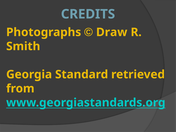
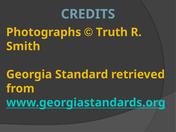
Draw: Draw -> Truth (112, 32)
